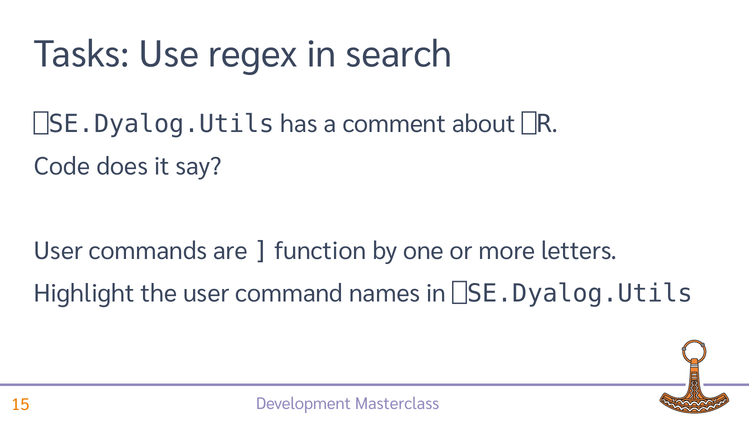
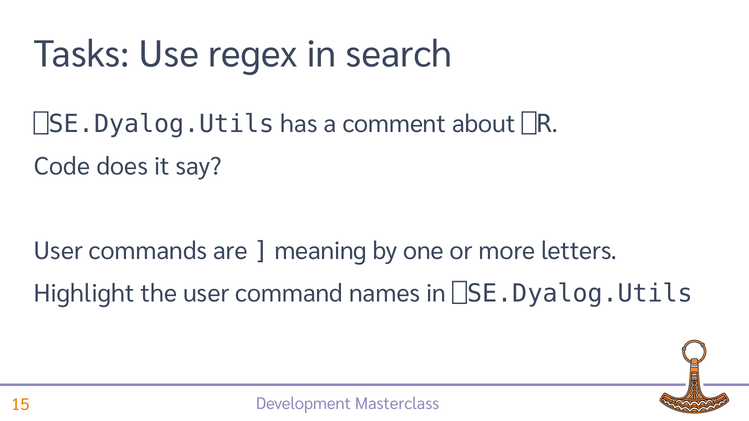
function: function -> meaning (321, 251)
